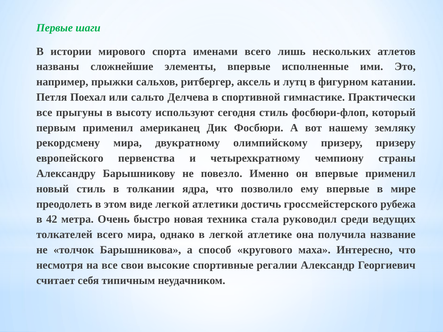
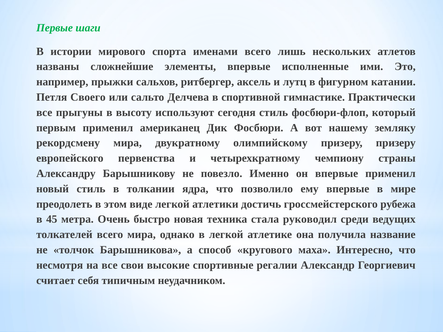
Поехал: Поехал -> Своего (88, 97)
42: 42 -> 45 (52, 219)
